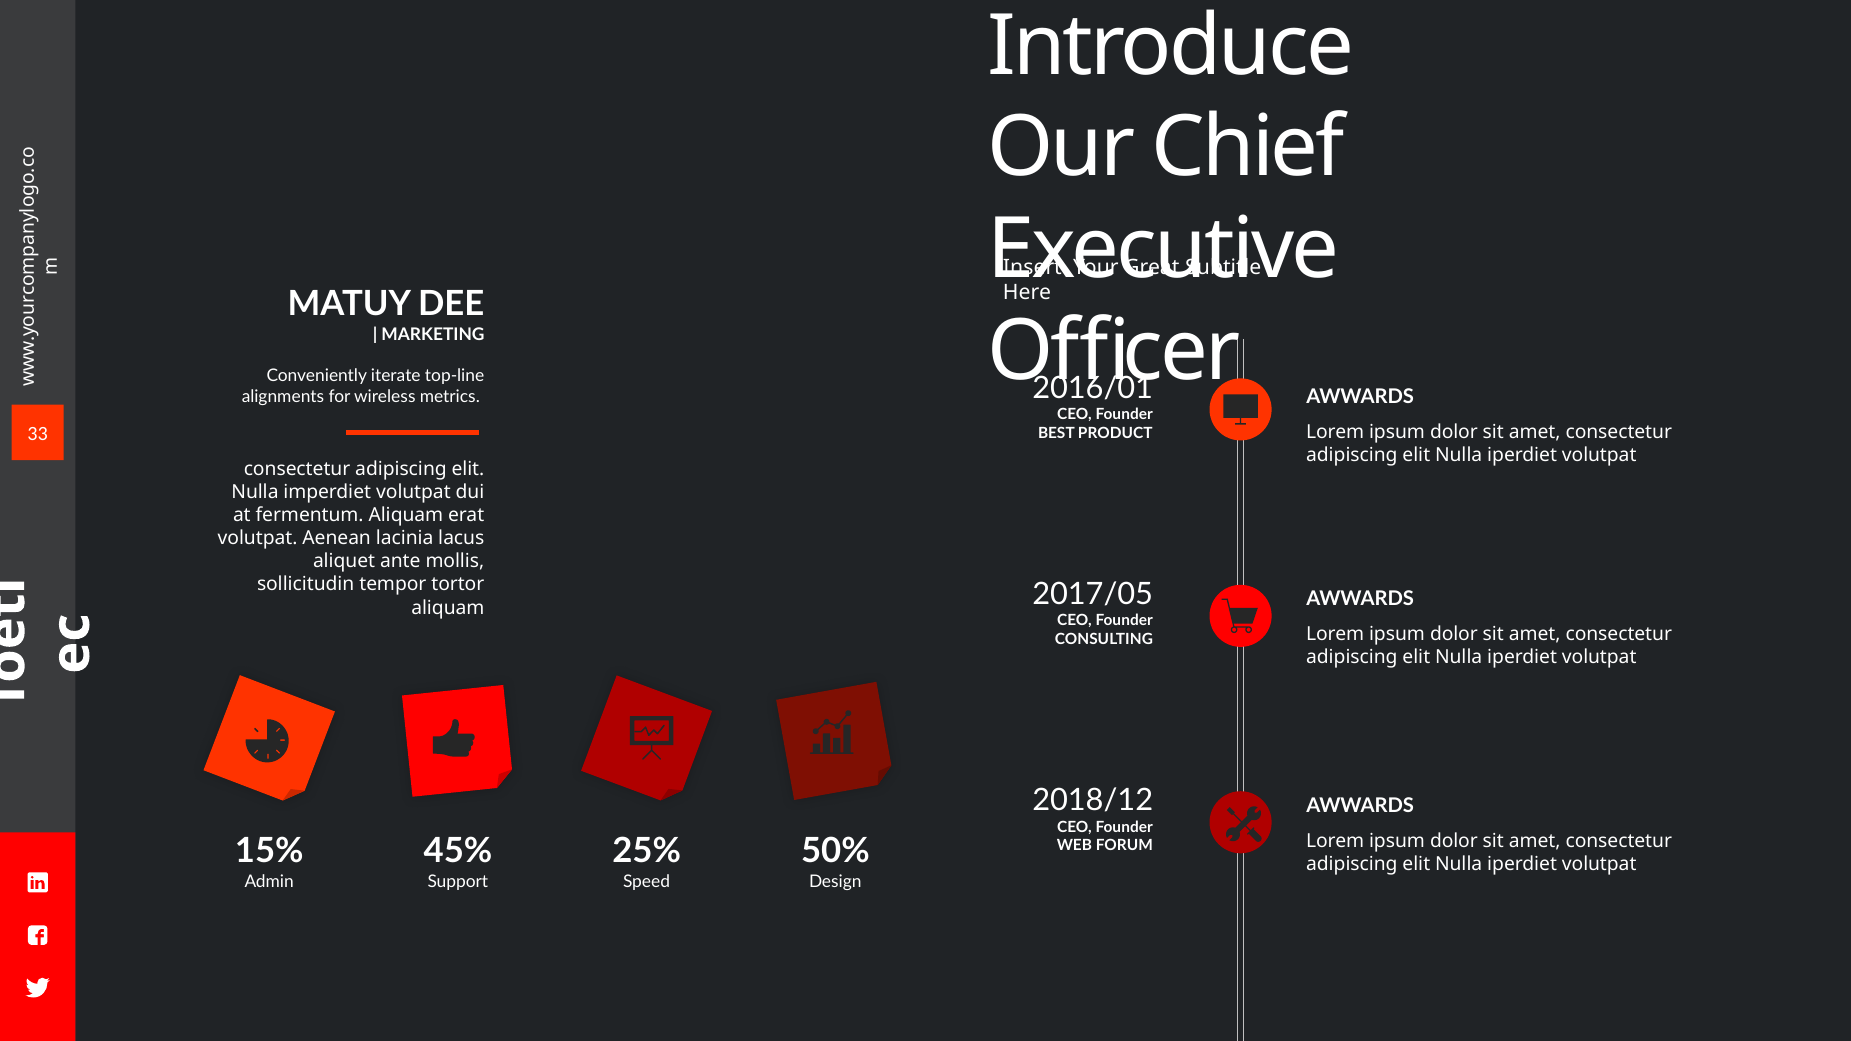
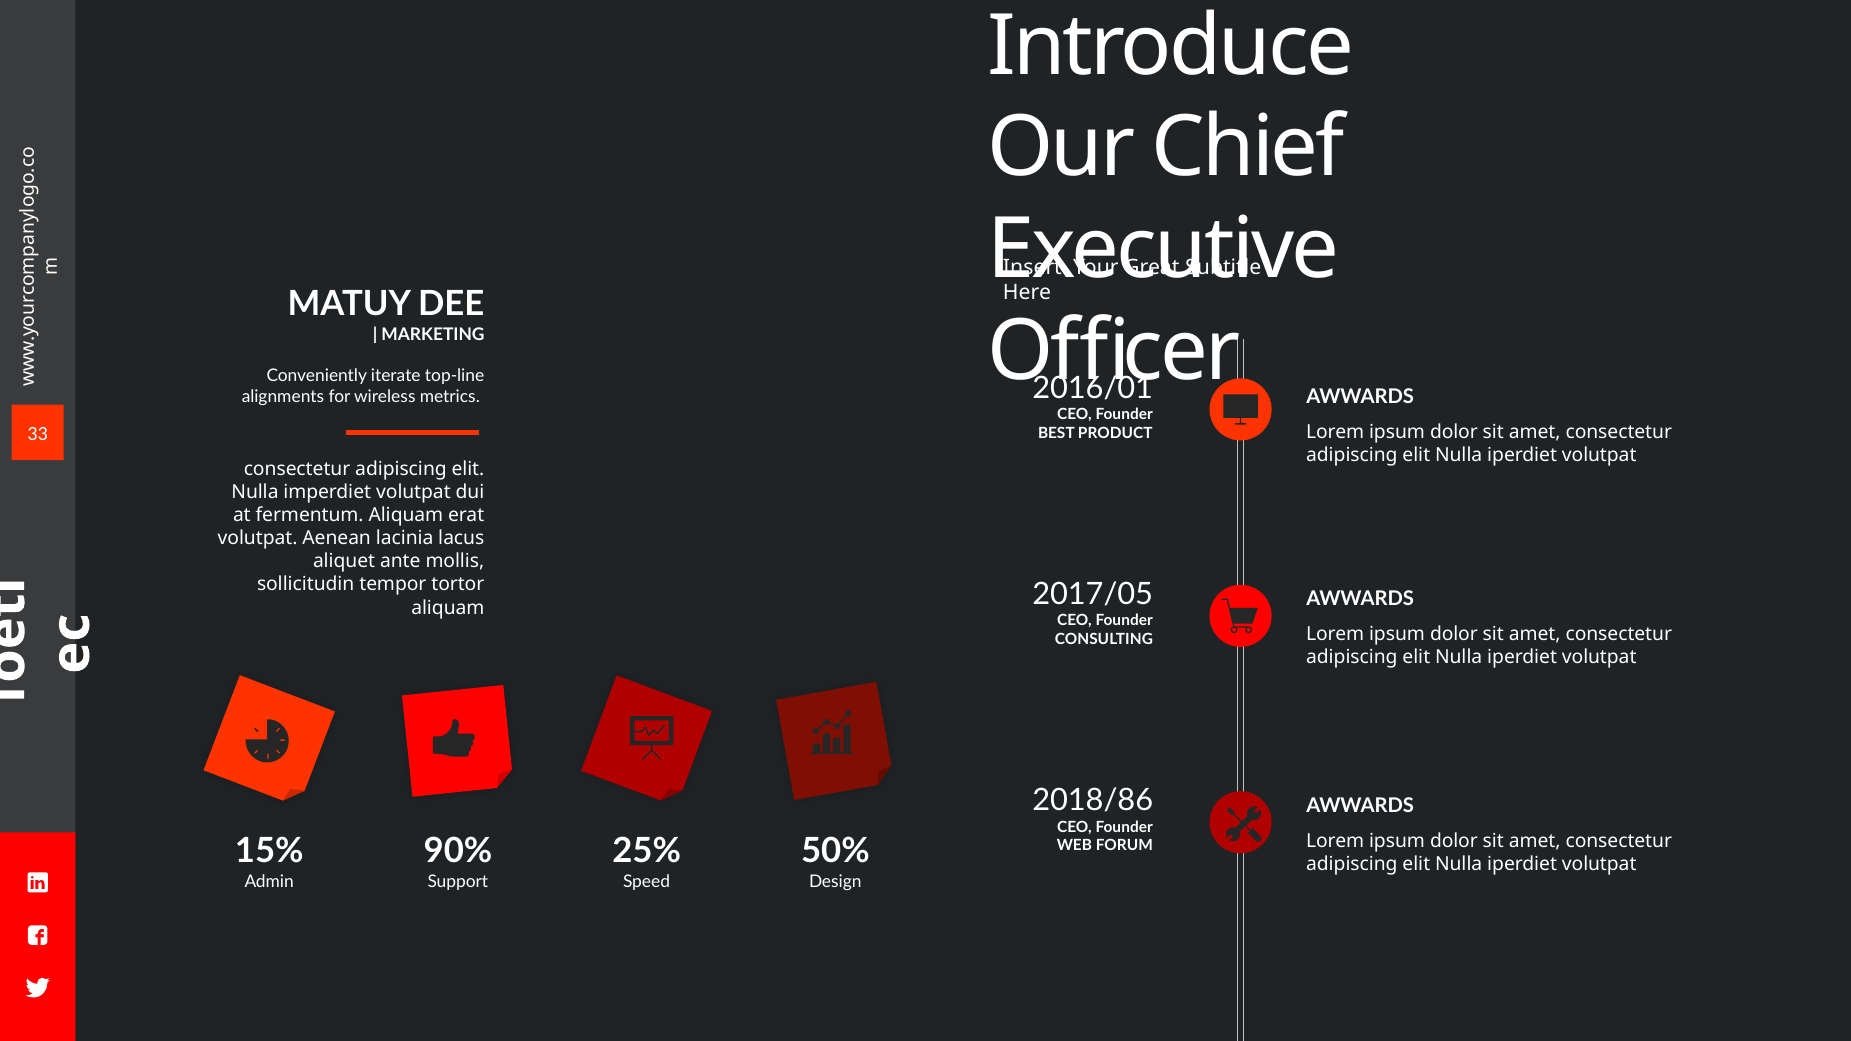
2018/12: 2018/12 -> 2018/86 (1093, 801)
45%: 45% -> 90% (458, 852)
